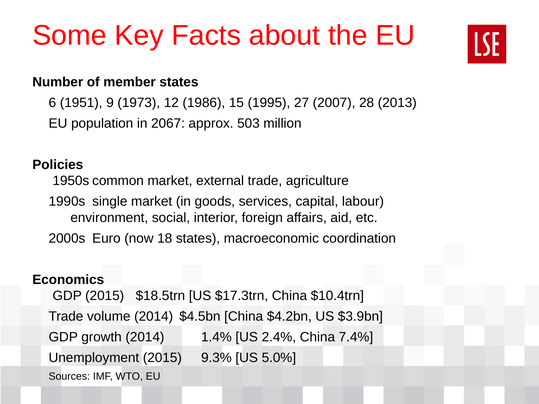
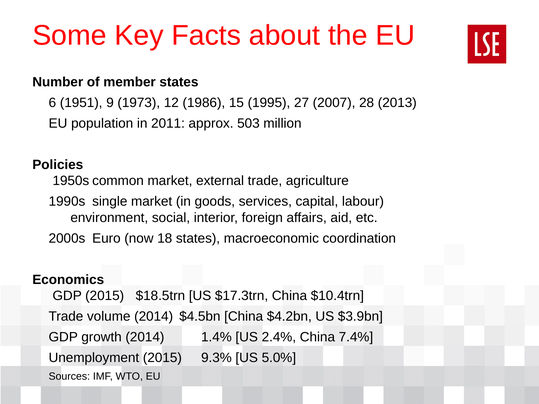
2067: 2067 -> 2011 (168, 123)
